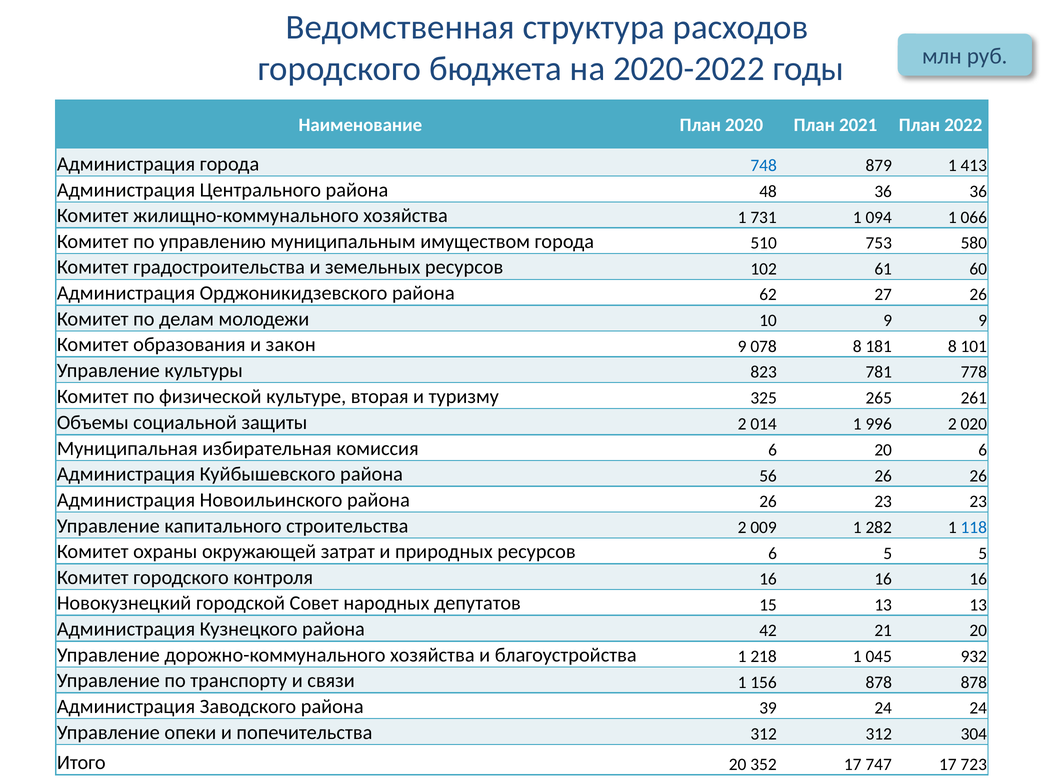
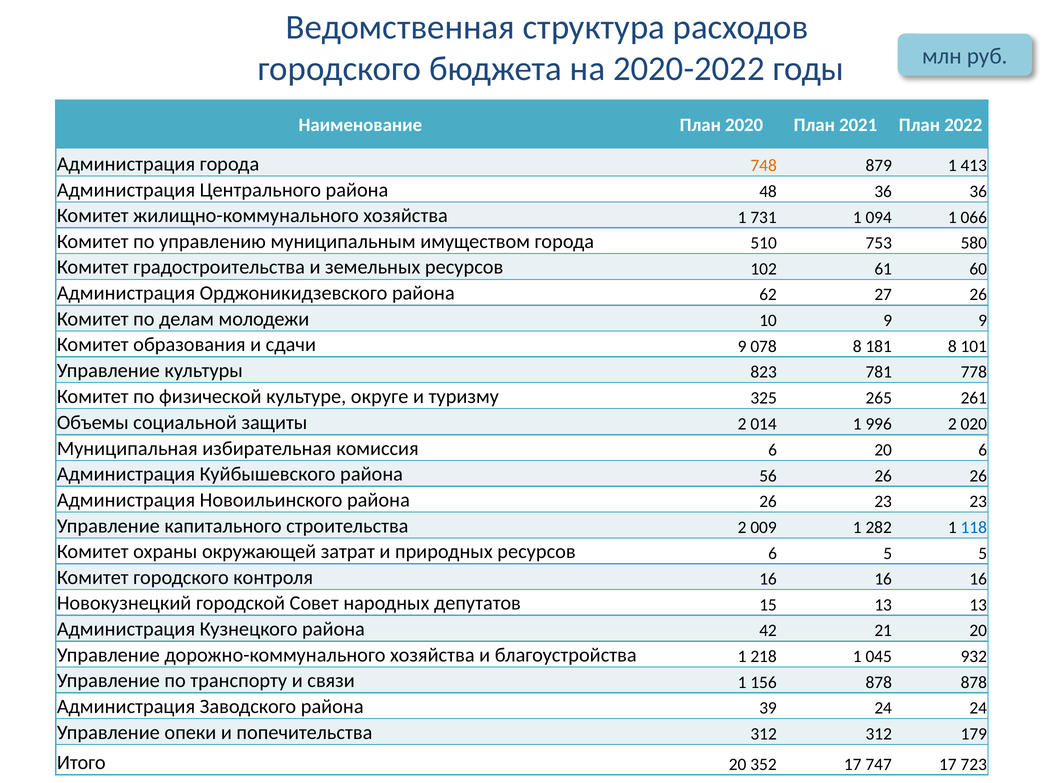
748 colour: blue -> orange (764, 166)
закон: закон -> сдачи (291, 345)
вторая: вторая -> округе (380, 396)
304: 304 -> 179 (974, 734)
